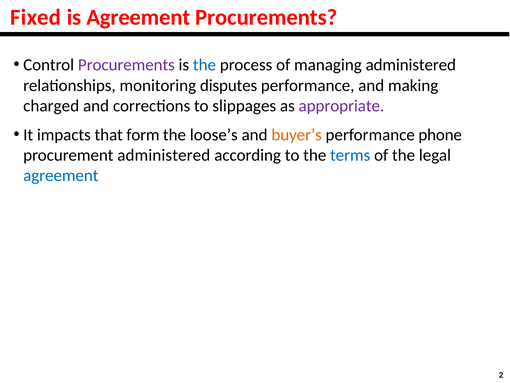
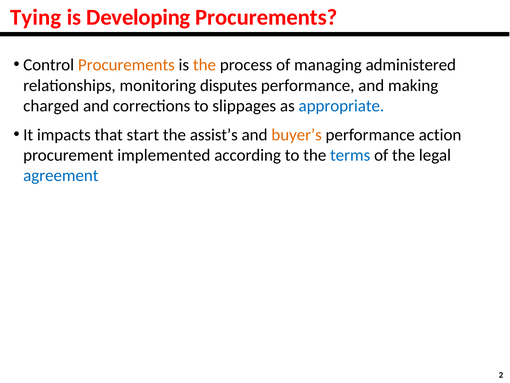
Fixed: Fixed -> Tying (36, 17)
is Agreement: Agreement -> Developing (138, 17)
Procurements colour: purple -> orange (126, 65)
the colour: blue -> orange (204, 65)
appropriate colour: purple -> blue (341, 106)
form: form -> start (143, 135)
loose’s: loose’s -> assist’s (214, 135)
phone: phone -> action (440, 135)
procurement administered: administered -> implemented (164, 155)
